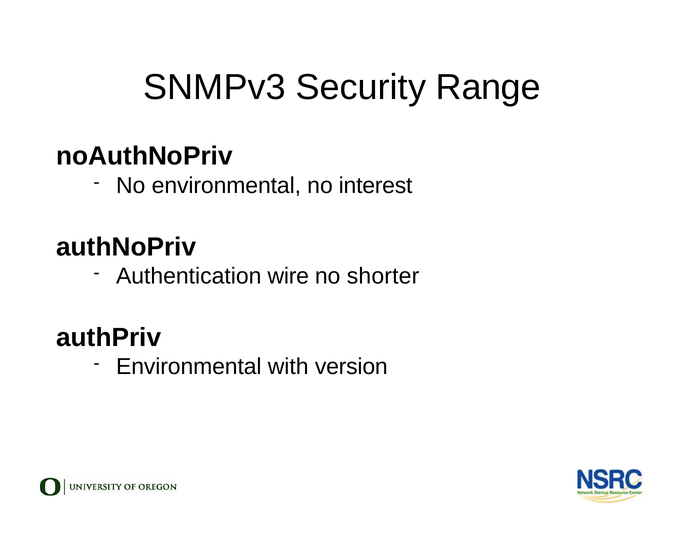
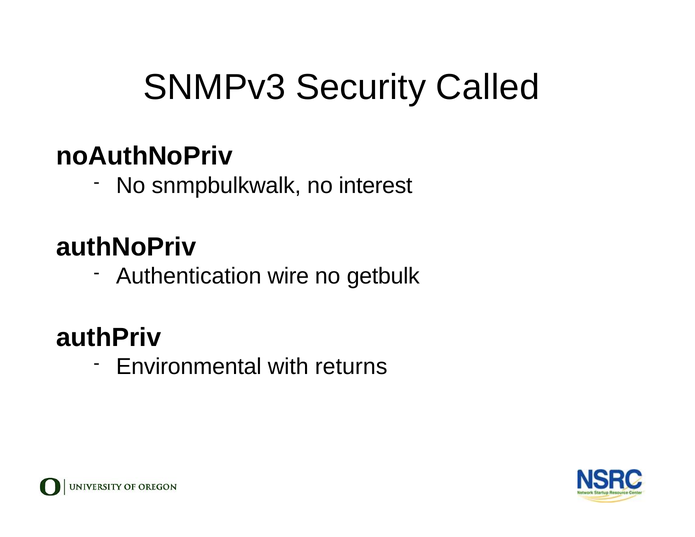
Range: Range -> Called (488, 87)
No environmental: environmental -> snmpbulkwalk (226, 186)
shorter: shorter -> getbulk (383, 276)
version: version -> returns (351, 367)
